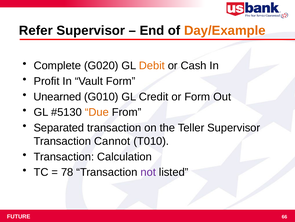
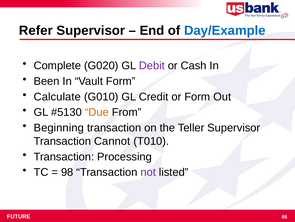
Day/Example colour: orange -> blue (225, 30)
Debit colour: orange -> purple (152, 65)
Profit: Profit -> Been (47, 81)
Unearned: Unearned -> Calculate (57, 96)
Separated: Separated -> Beginning (59, 127)
Calculation: Calculation -> Processing (125, 156)
78: 78 -> 98 (67, 172)
